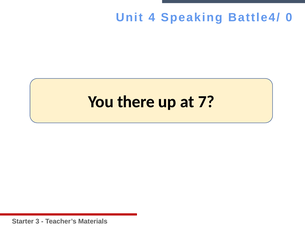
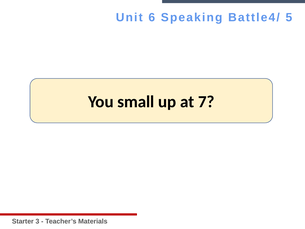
4: 4 -> 6 (152, 17)
0: 0 -> 5 (289, 17)
there: there -> small (136, 102)
